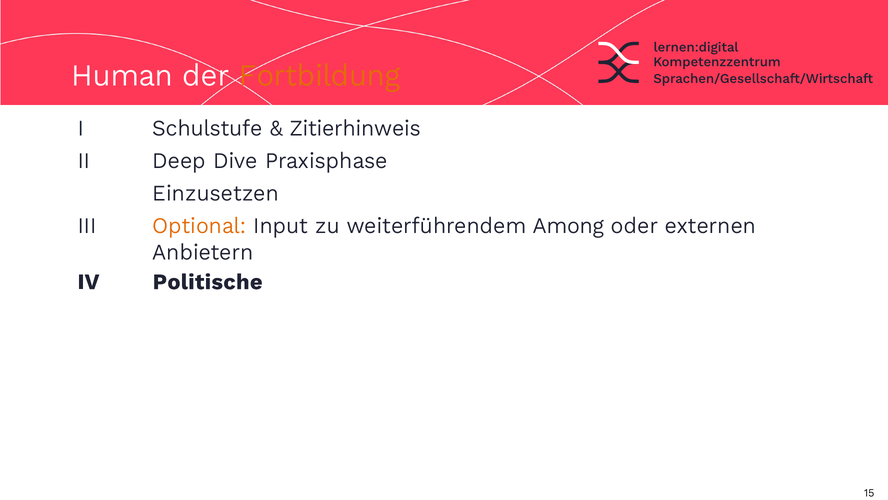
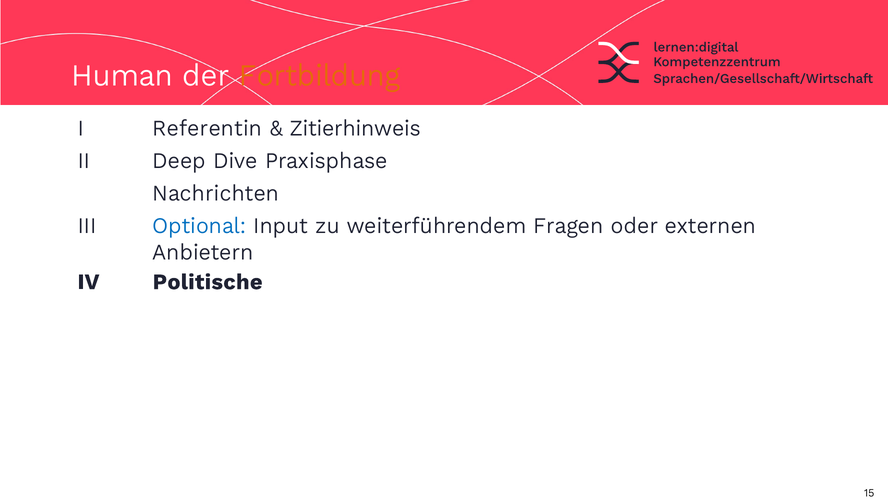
Schulstufe: Schulstufe -> Referentin (207, 128)
Einzusetzen: Einzusetzen -> Nachrichten (216, 193)
Optional colour: orange -> blue (199, 226)
Among: Among -> Fragen (568, 226)
